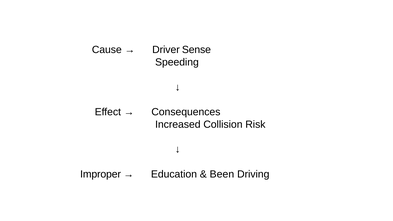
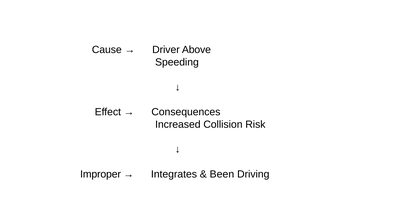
Sense: Sense -> Above (196, 50)
Education: Education -> Integrates (174, 174)
